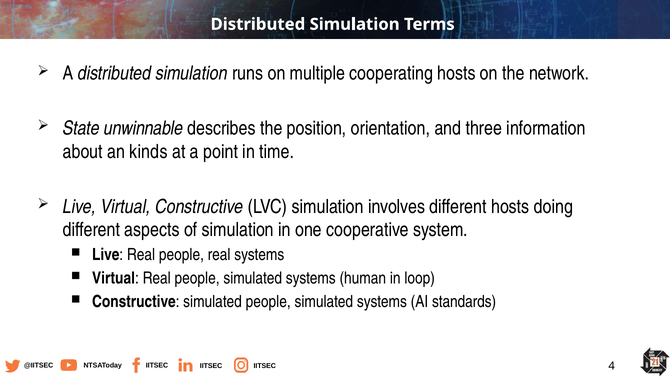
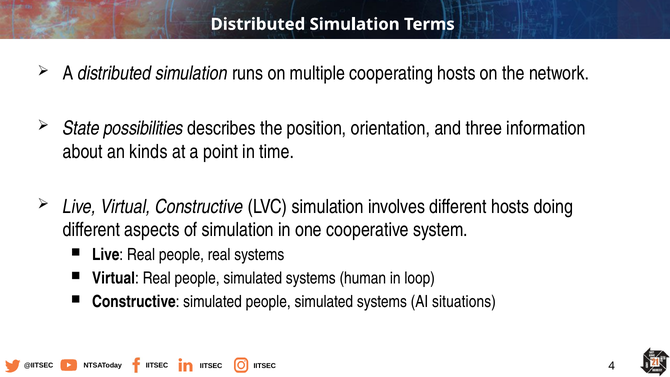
unwinnable: unwinnable -> possibilities (144, 128)
standards: standards -> situations (464, 302)
